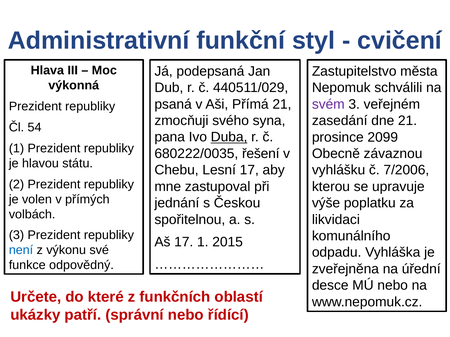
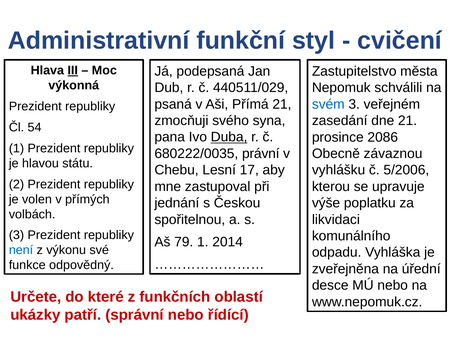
III underline: none -> present (73, 71)
svém colour: purple -> blue (328, 104)
2099: 2099 -> 2086 (383, 137)
řešení: řešení -> právní (261, 154)
7/2006: 7/2006 -> 5/2006 (406, 170)
Aš 17: 17 -> 79 (184, 242)
2015: 2015 -> 2014 (228, 242)
